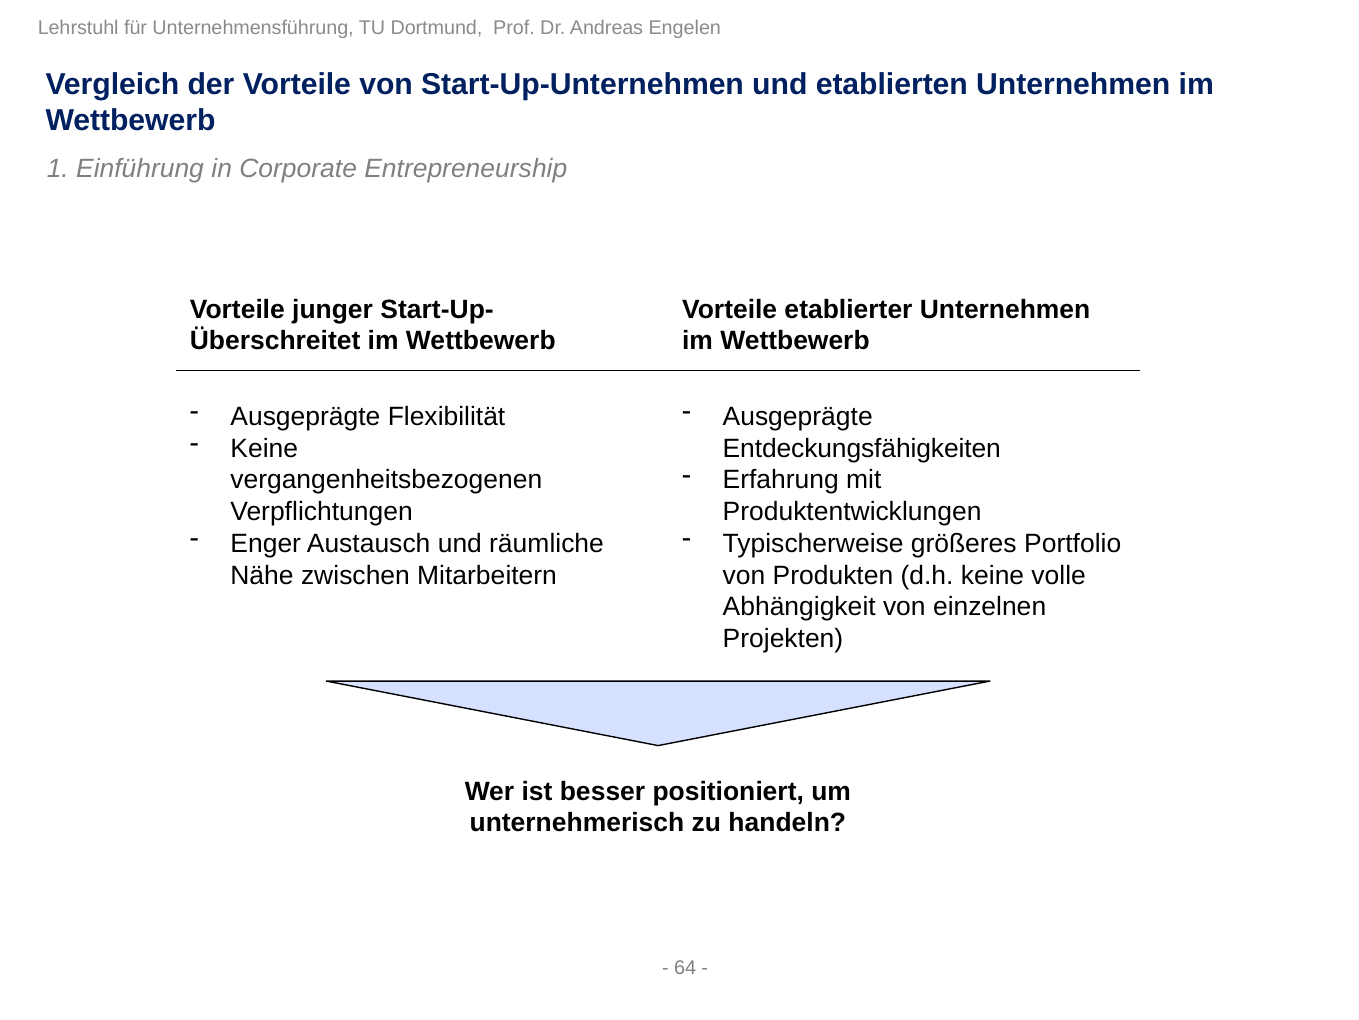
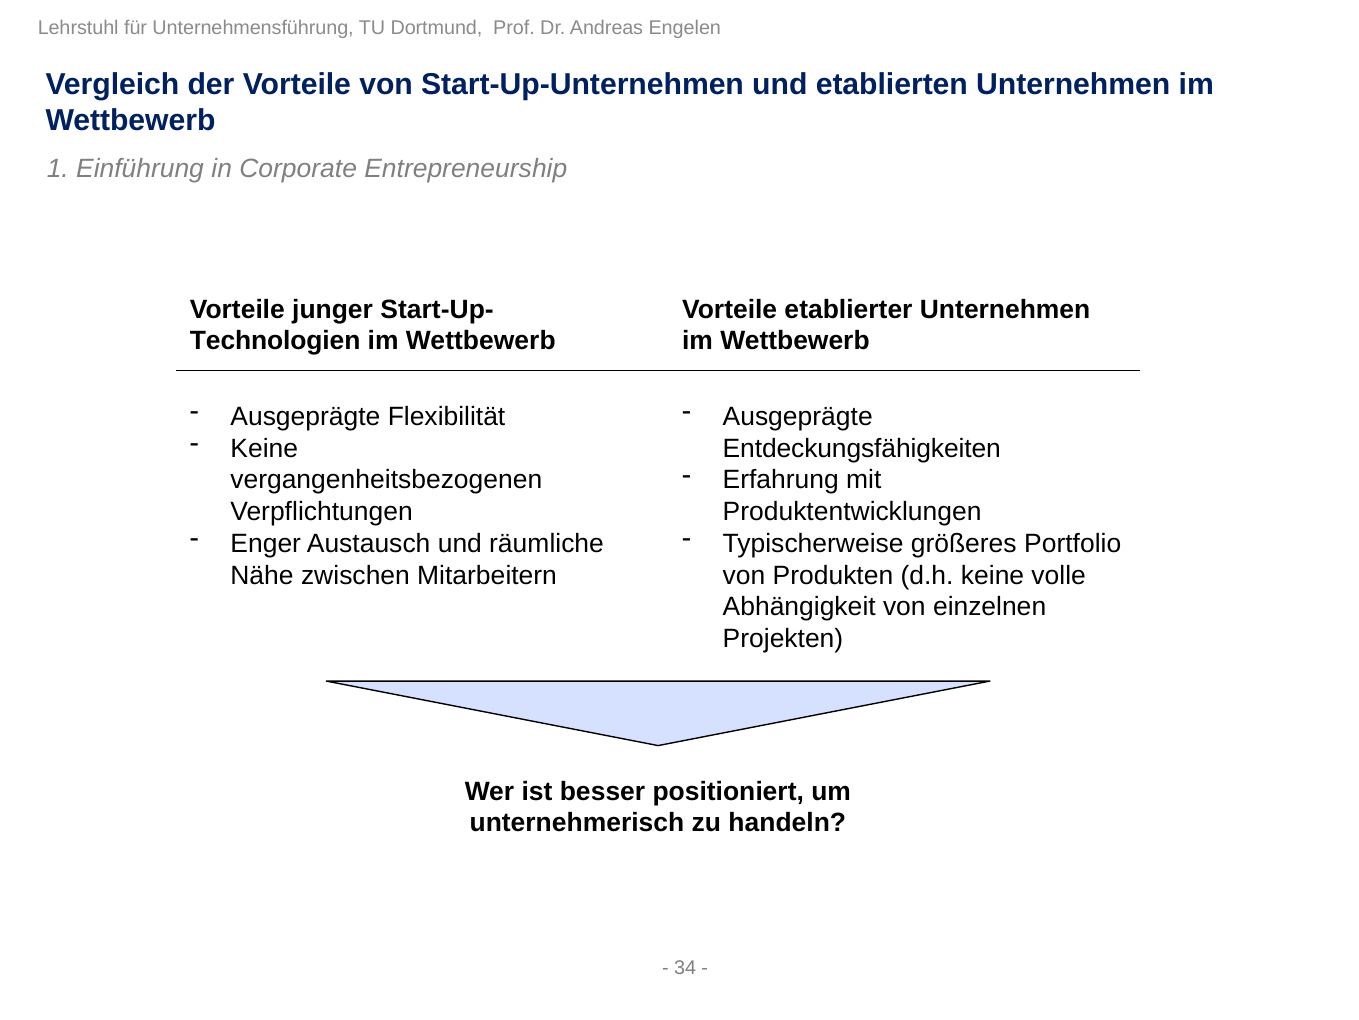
Überschreitet: Überschreitet -> Technologien (275, 341)
64: 64 -> 34 (685, 967)
